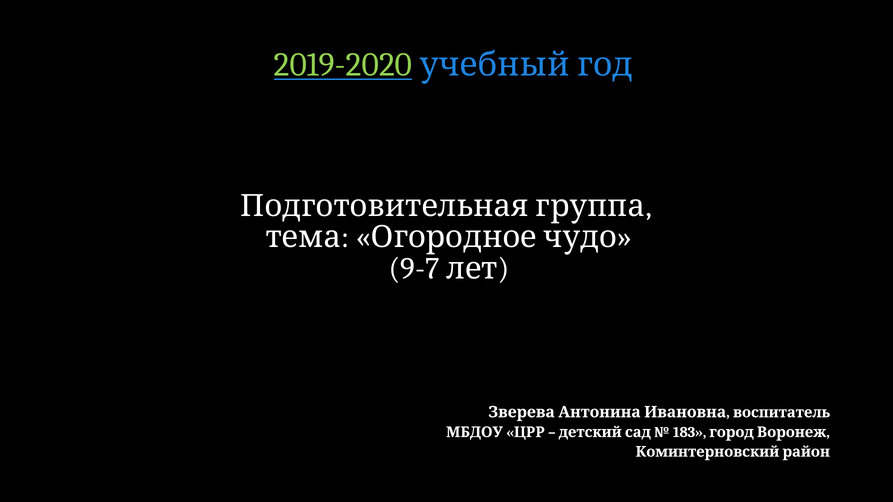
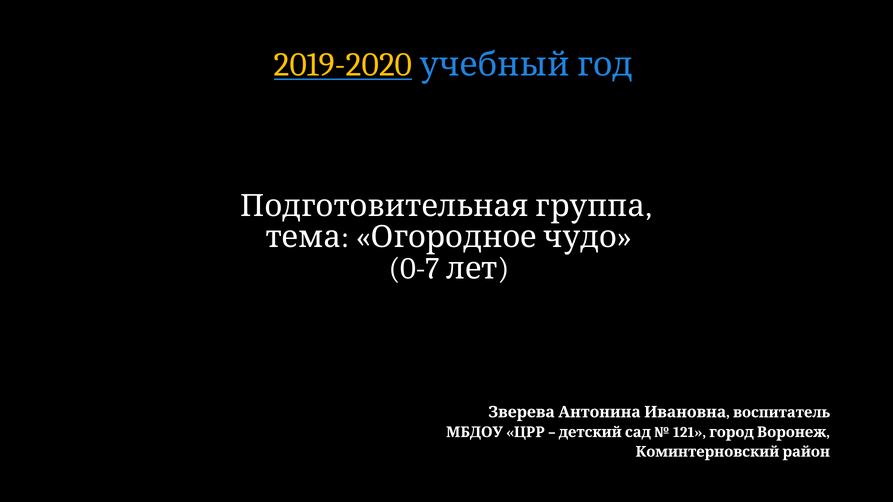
2019-2020 colour: light green -> yellow (343, 65)
9-7: 9-7 -> 0-7 (414, 269)
183: 183 -> 121 (690, 433)
